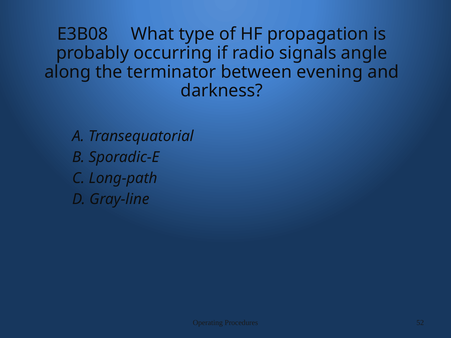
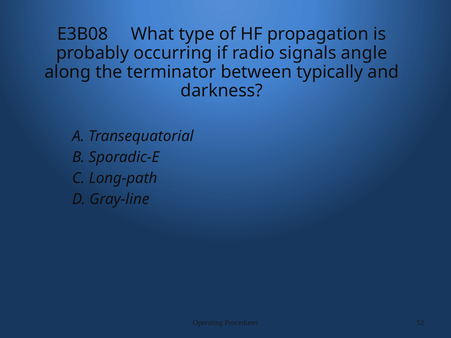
evening: evening -> typically (330, 72)
